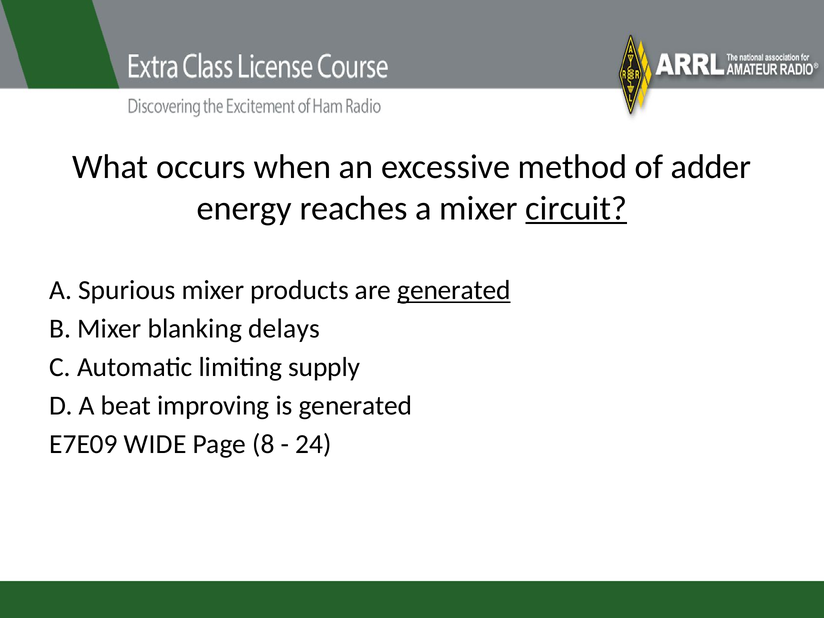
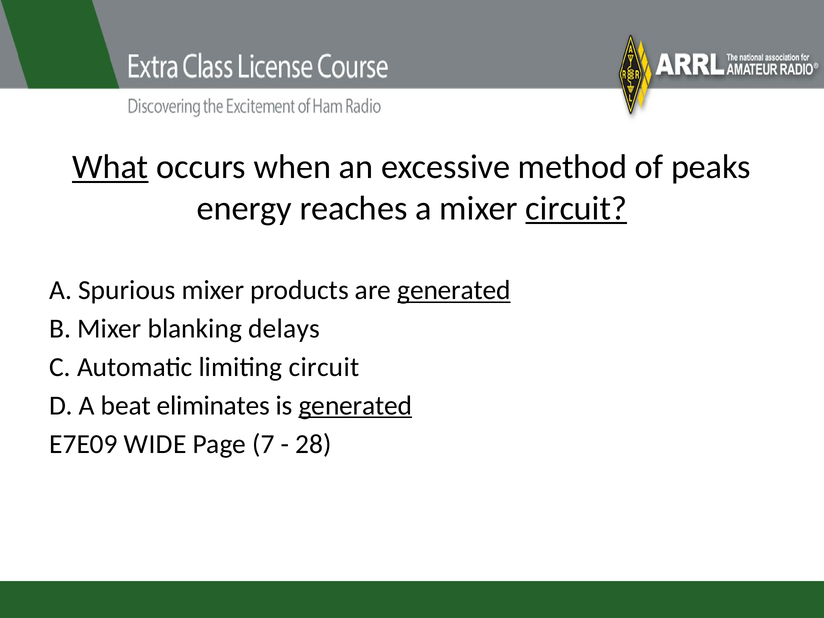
What underline: none -> present (110, 167)
adder: adder -> peaks (711, 167)
limiting supply: supply -> circuit (324, 367)
improving: improving -> eliminates (213, 406)
generated underline: none -> present (355, 406)
8: 8 -> 7 (263, 444)
24: 24 -> 28 (313, 444)
